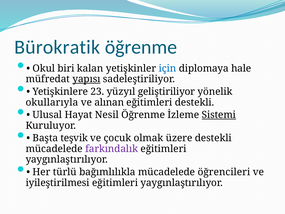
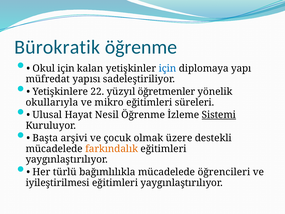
Okul biri: biri -> için (66, 68)
hale: hale -> yapı (241, 68)
yapısı underline: present -> none (86, 79)
23: 23 -> 22 (97, 92)
geliştiriliyor: geliştiriliyor -> öğretmenler (166, 92)
alınan: alınan -> mikro (109, 102)
eğitimleri destekli: destekli -> süreleri (195, 102)
teşvik: teşvik -> arşivi (74, 138)
farkındalık colour: purple -> orange (112, 149)
